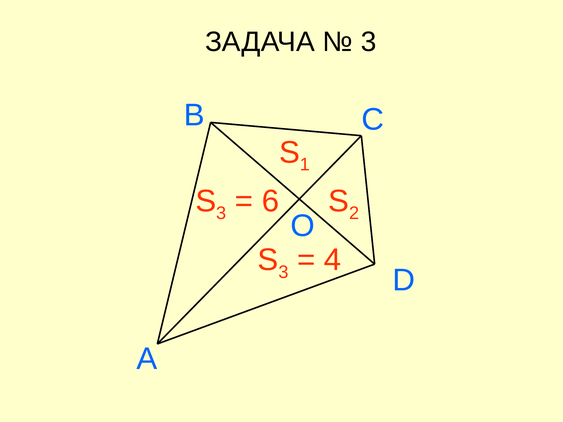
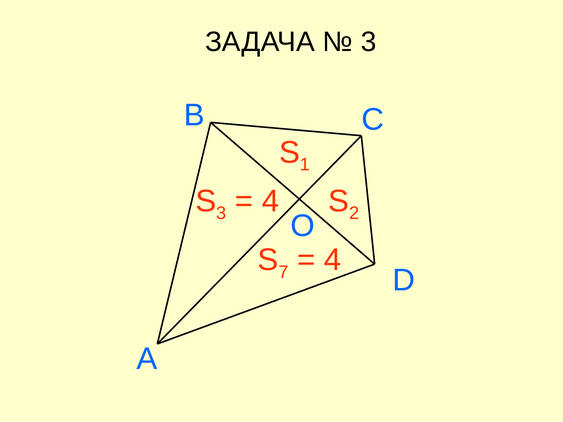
6: 6 -> 4 (271, 201)
3: 3 -> 7 (283, 272)
